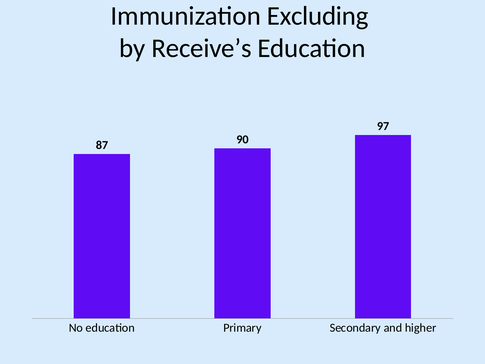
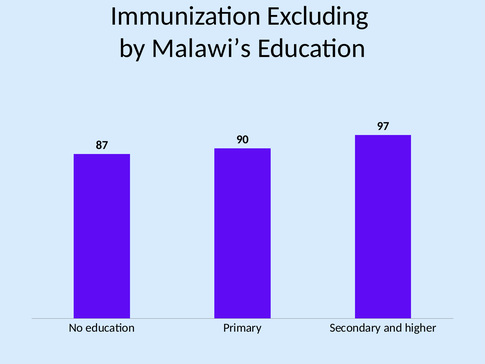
Receive’s: Receive’s -> Malawi’s (201, 48)
